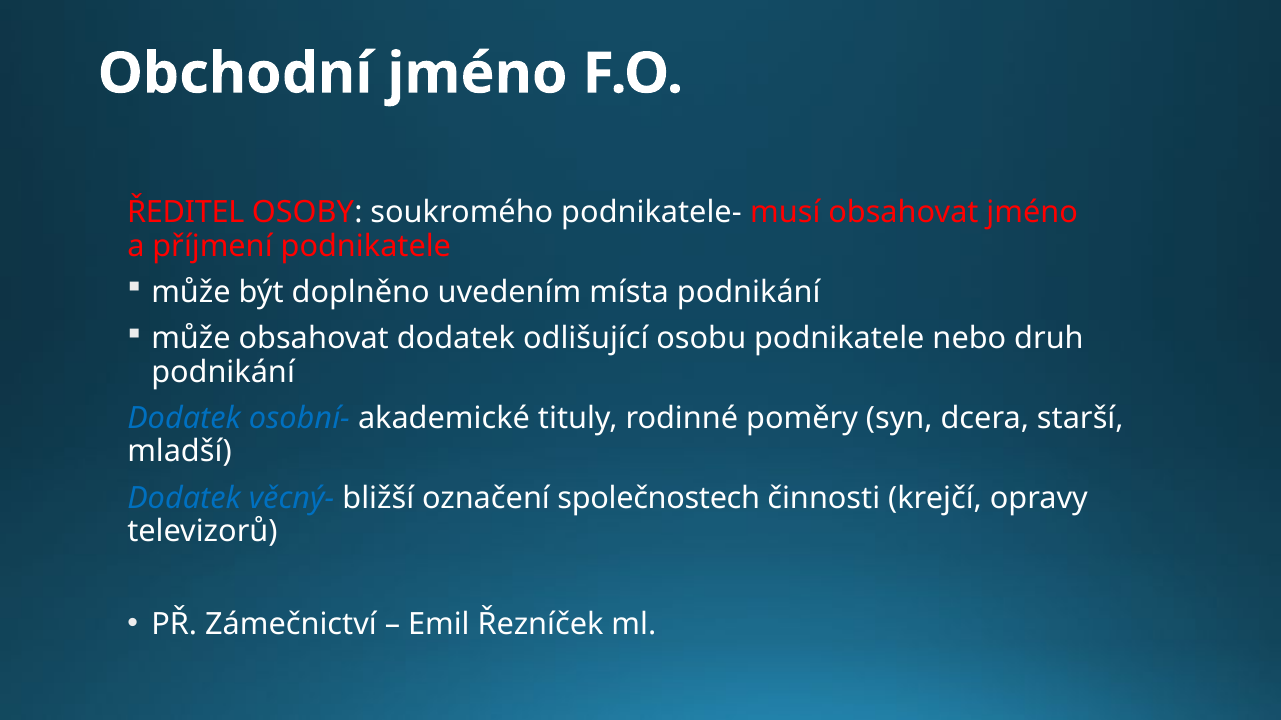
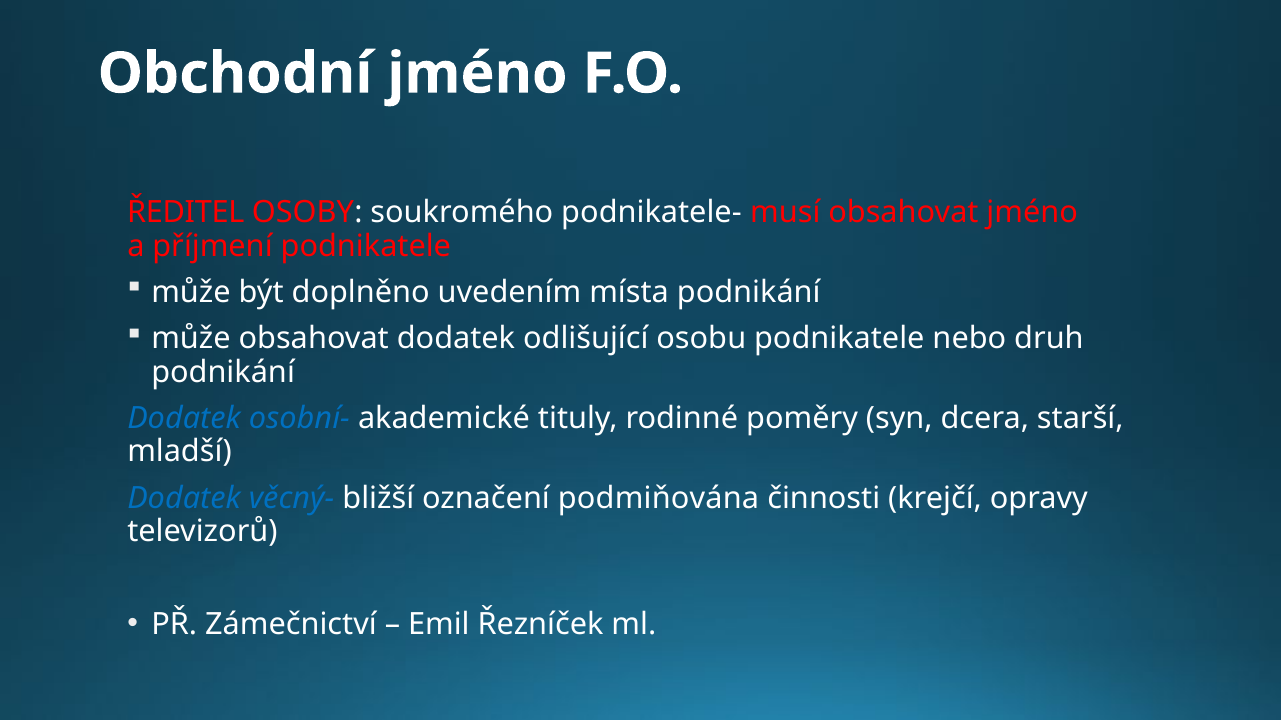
společnostech: společnostech -> podmiňována (659, 498)
